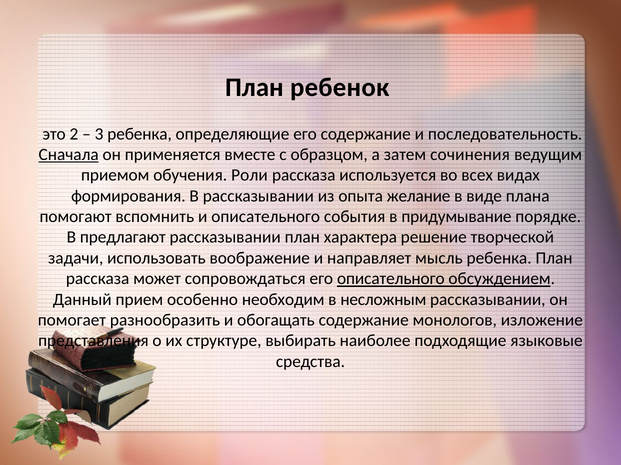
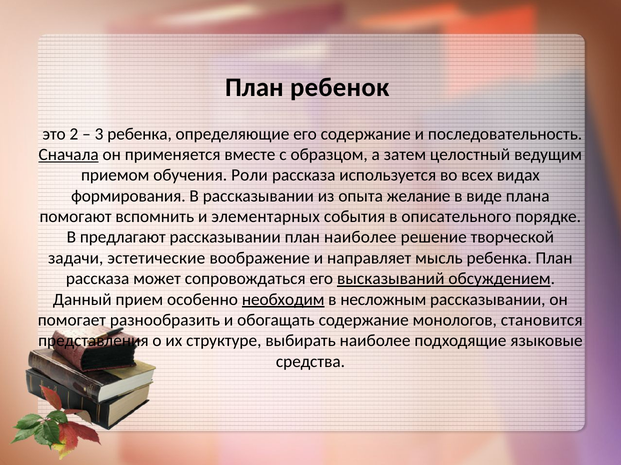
сочинения: сочинения -> целостный (470, 155)
и описательного: описательного -> элементарных (266, 217)
придумывание: придумывание -> описательного (456, 217)
план характера: характера -> наиболее (360, 238)
использовать: использовать -> эстетические (156, 258)
его описательного: описательного -> высказываний (391, 279)
необходим underline: none -> present (283, 300)
изложение: изложение -> становится (542, 321)
